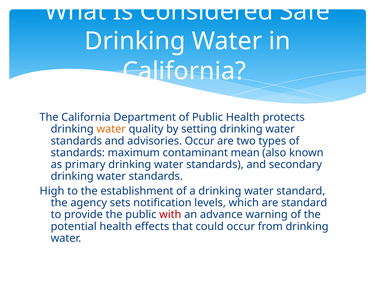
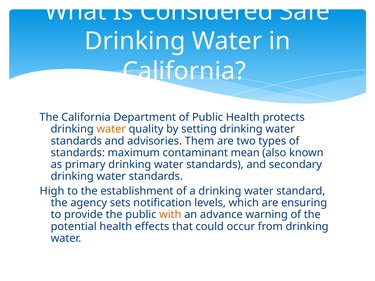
advisories Occur: Occur -> Them (200, 141)
are standard: standard -> ensuring (304, 203)
with colour: red -> orange (170, 215)
